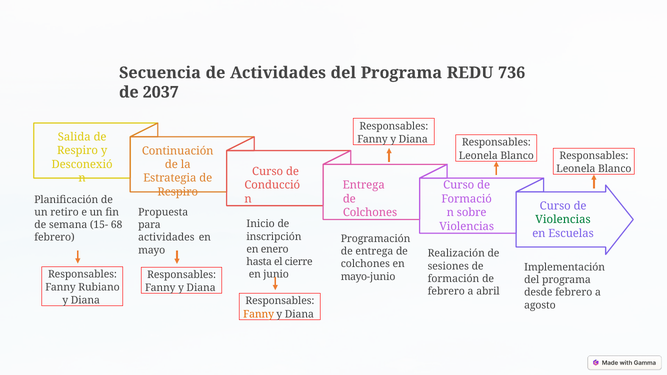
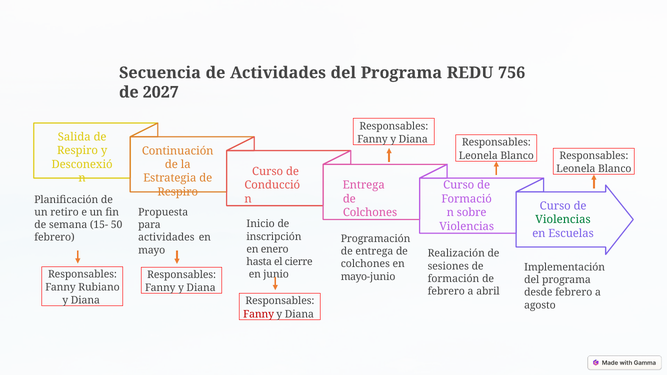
736: 736 -> 756 (512, 73)
2037: 2037 -> 2027 (161, 92)
68: 68 -> 50 (117, 225)
Fanny colour: orange -> red (259, 314)
